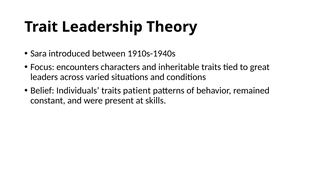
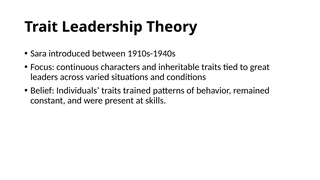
encounters: encounters -> continuous (78, 67)
patient: patient -> trained (137, 91)
